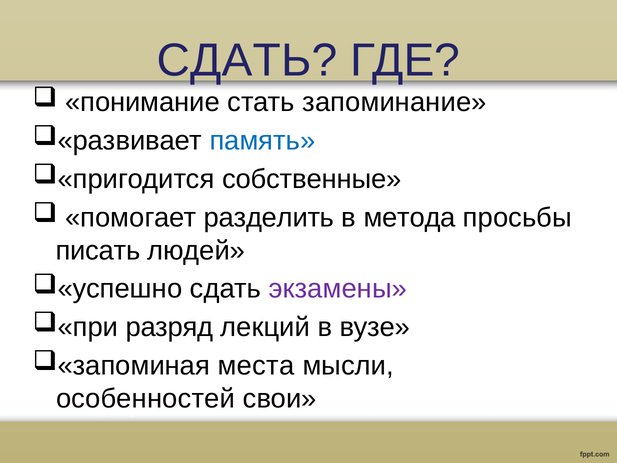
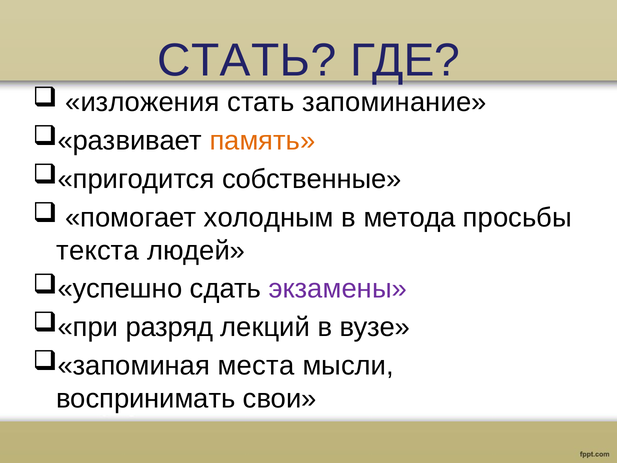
СДАТЬ: СДАТЬ -> СТАТЬ (247, 60)
понимание: понимание -> изложения (142, 102)
память colour: blue -> orange (262, 141)
разделить: разделить -> холодным (269, 217)
писать: писать -> текста (98, 250)
особенностей: особенностей -> воспринимать (146, 398)
